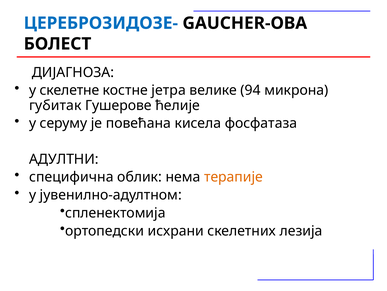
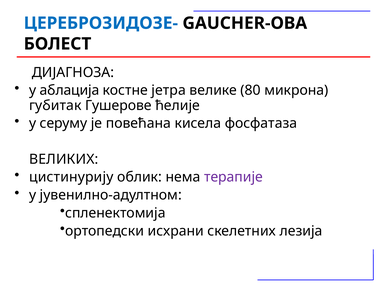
скелетне: скелетне -> аблација (69, 90)
94: 94 -> 80 (251, 90)
АДУЛТНИ: АДУЛТНИ -> ВЕЛИКИХ (64, 159)
специфична: специфична -> цистинурију (71, 177)
терапије colour: orange -> purple (233, 177)
